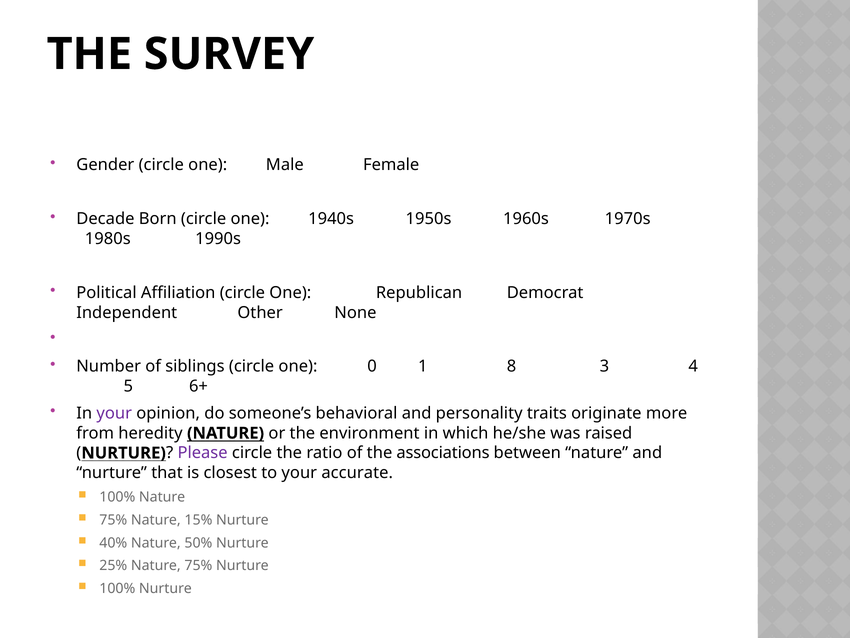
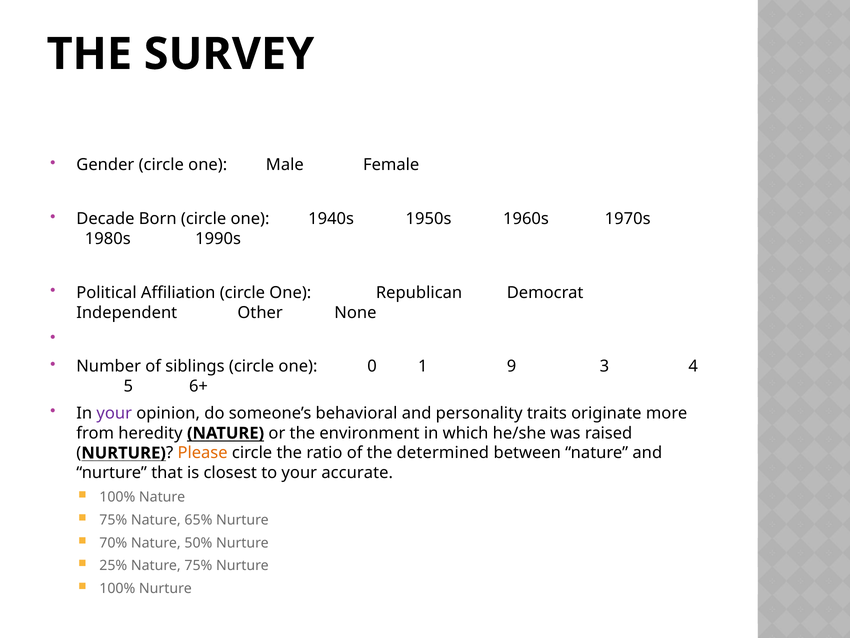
8: 8 -> 9 (512, 366)
Please colour: purple -> orange (203, 453)
associations: associations -> determined (443, 453)
15%: 15% -> 65% (198, 520)
40%: 40% -> 70% (113, 542)
